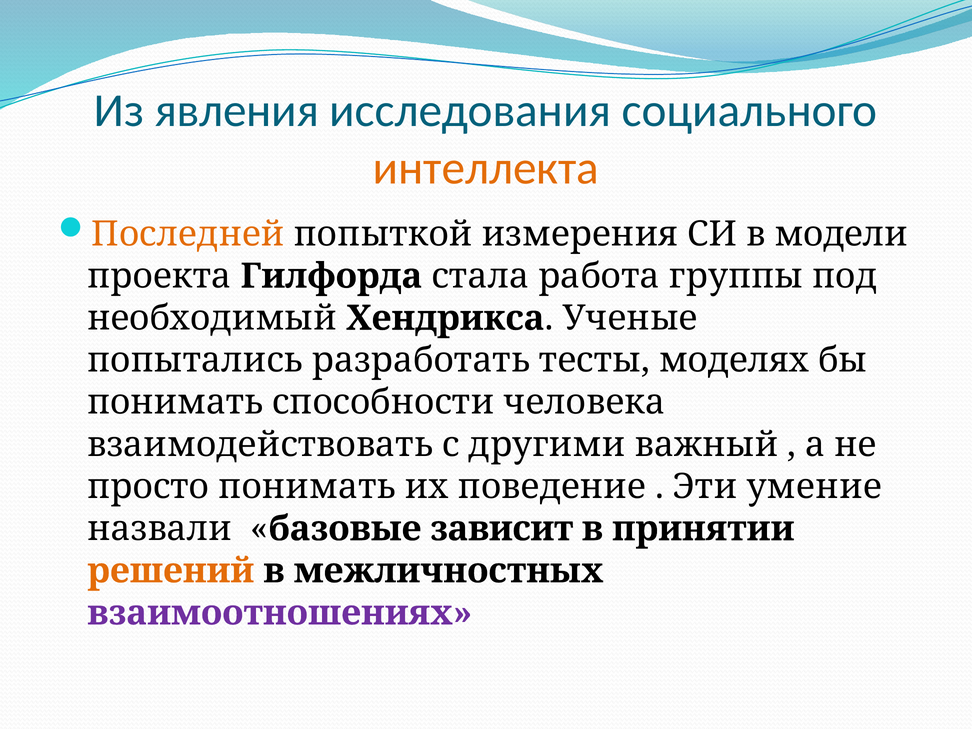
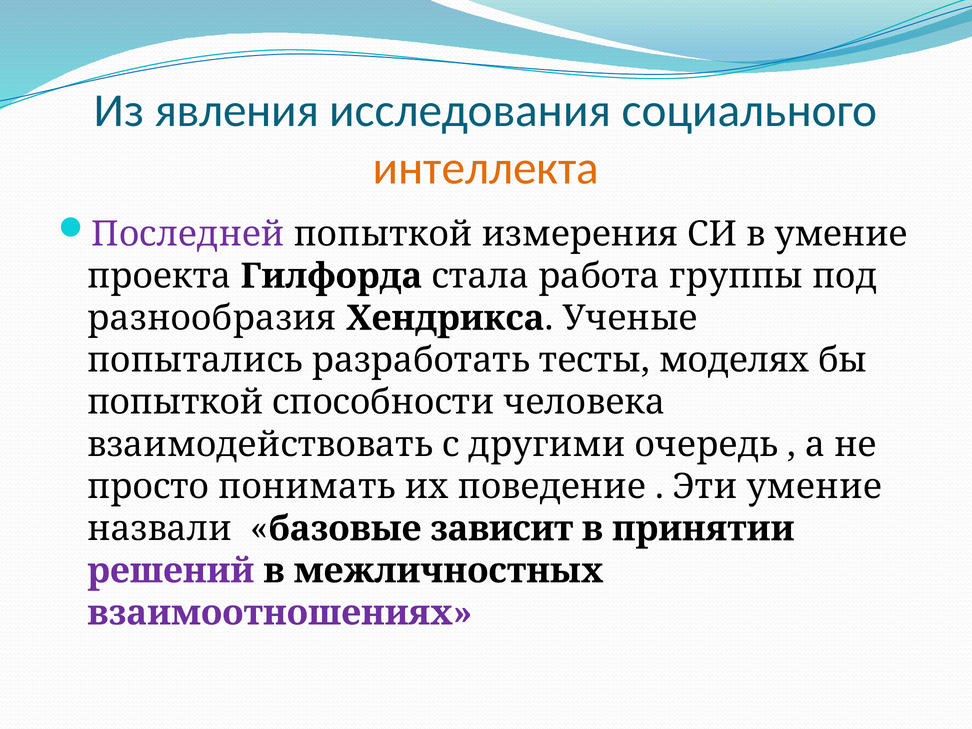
Последней colour: orange -> purple (188, 234)
в модели: модели -> умение (841, 234)
необходимый: необходимый -> разнообразия (212, 318)
понимать: понимать -> попыткой (175, 402)
важный: важный -> очередь (706, 444)
решений colour: orange -> purple (171, 571)
